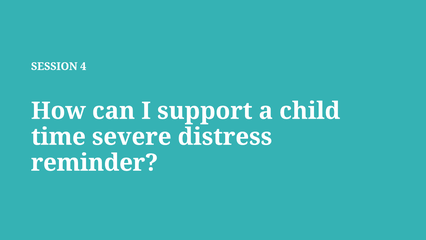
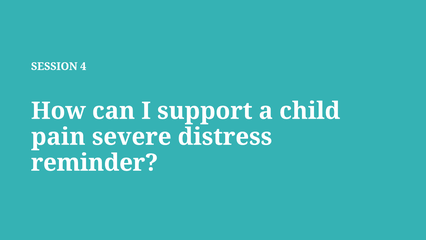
time: time -> pain (58, 137)
